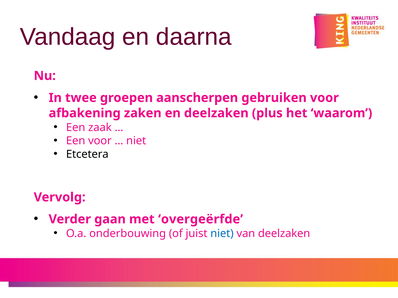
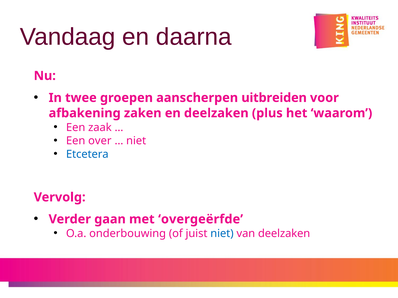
gebruiken: gebruiken -> uitbreiden (274, 98)
Een voor: voor -> over (100, 141)
Etcetera colour: black -> blue (87, 154)
